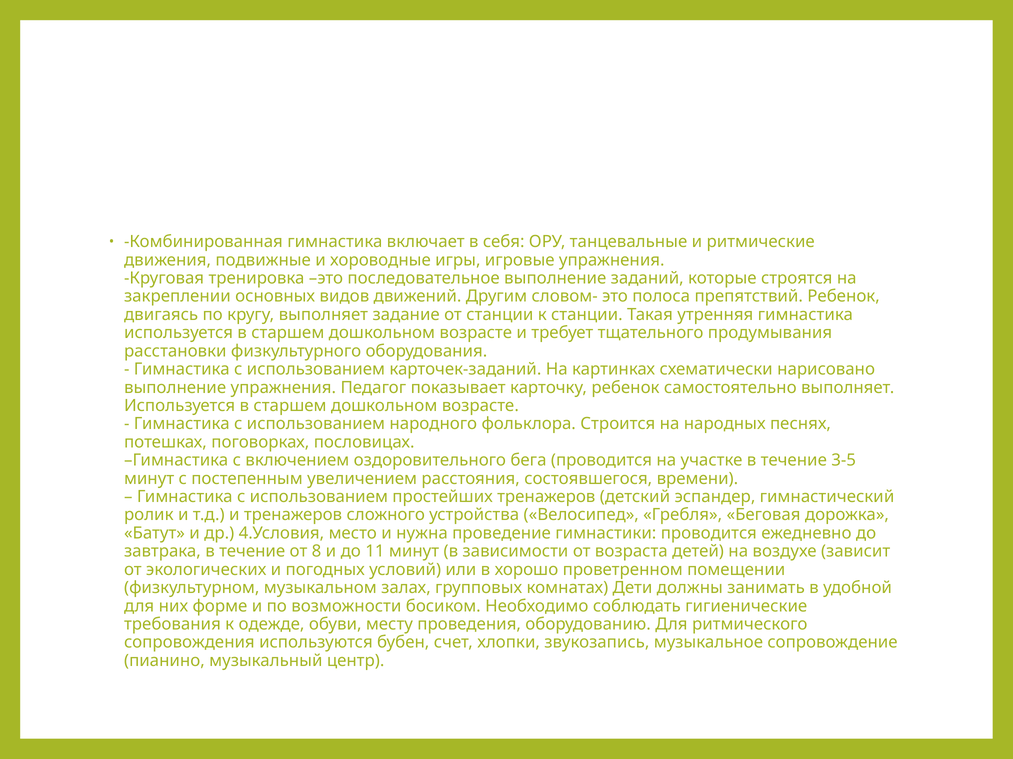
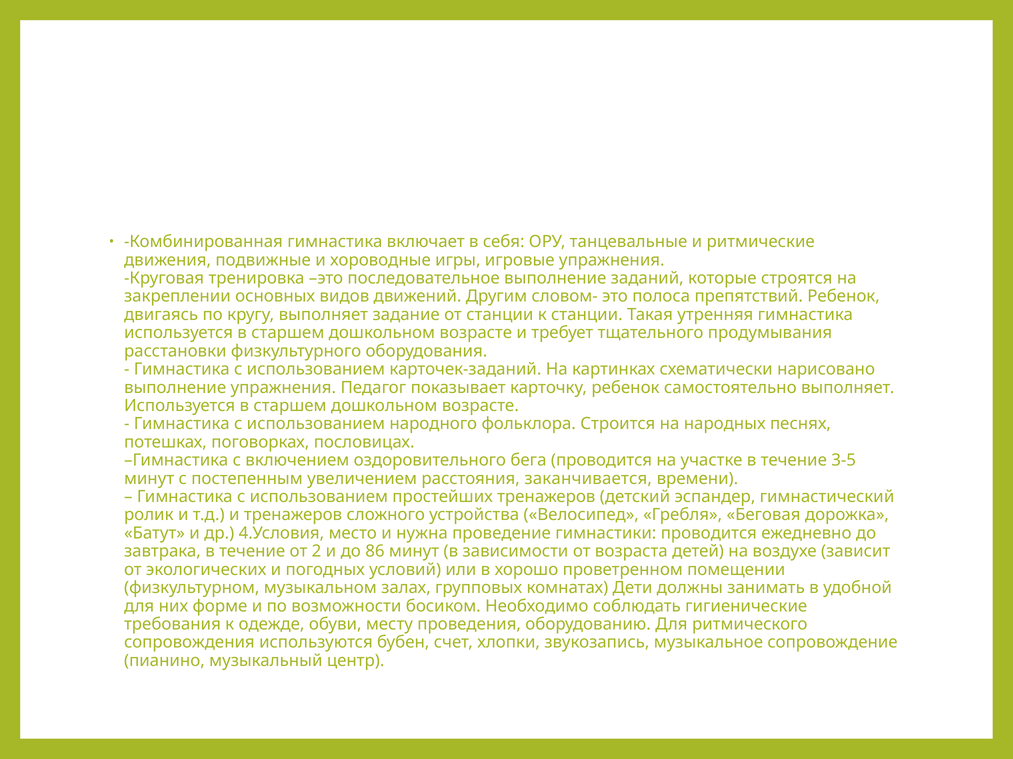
состоявшегося: состоявшегося -> заканчивается (588, 479)
8: 8 -> 2 (317, 552)
11: 11 -> 86 (375, 552)
